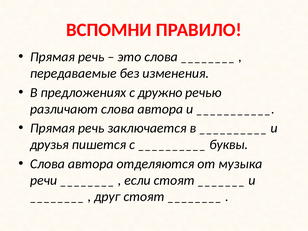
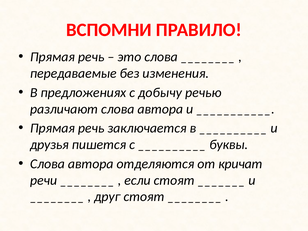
дружно: дружно -> добычу (160, 93)
музыка: музыка -> кричат (240, 164)
